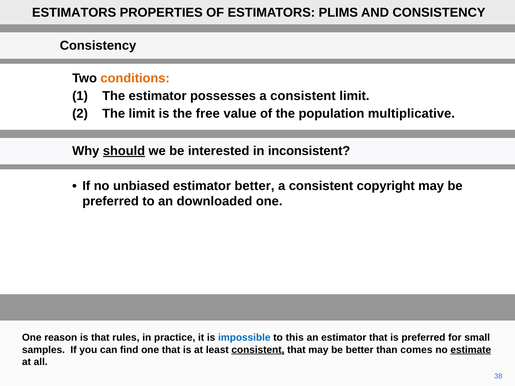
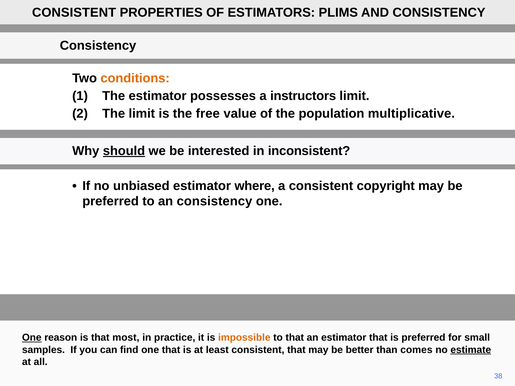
ESTIMATORS: ESTIMATORS -> CONSISTENT (74, 13)
possesses a consistent: consistent -> instructors (303, 96)
estimator better: better -> where (255, 186)
an downloaded: downloaded -> consistency (214, 201)
One underline: none -> present (32, 338)
rules: rules -> most (126, 338)
impossible colour: blue -> orange (244, 338)
to this: this -> that (295, 338)
consistent underline: present -> none (258, 350)
